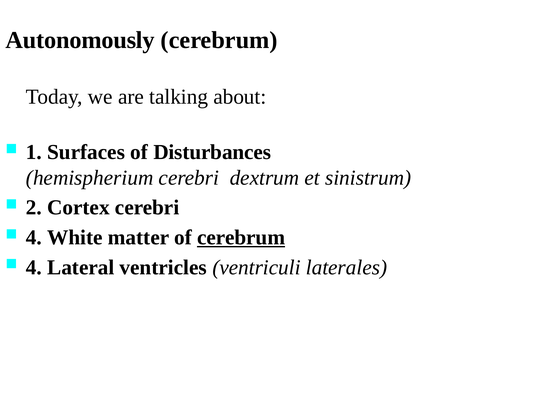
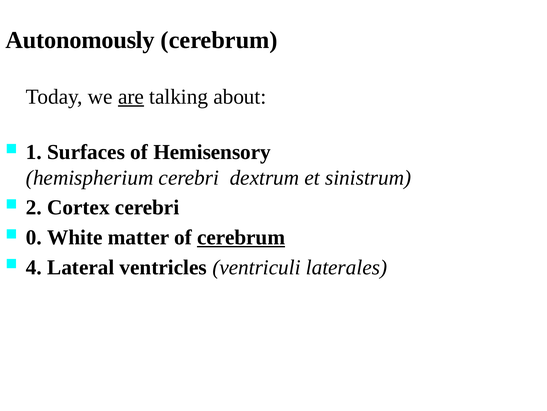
are underline: none -> present (131, 97)
Disturbances: Disturbances -> Hemisensory (212, 152)
4: 4 -> 0 (34, 237)
